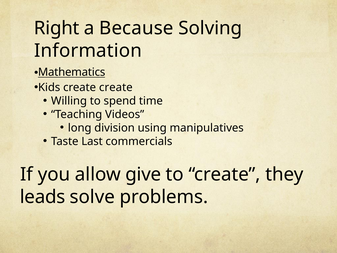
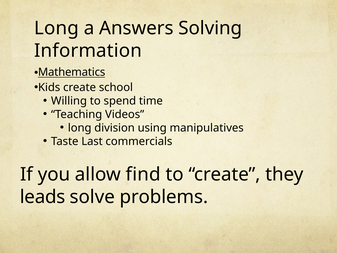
Right: Right -> Long (57, 28)
Because: Because -> Answers (136, 28)
create create: create -> school (116, 87)
give: give -> find (143, 174)
